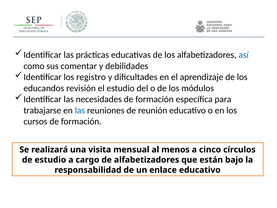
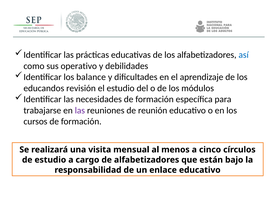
comentar: comentar -> operativo (79, 66)
registro: registro -> balance (91, 77)
las colour: blue -> purple (80, 110)
